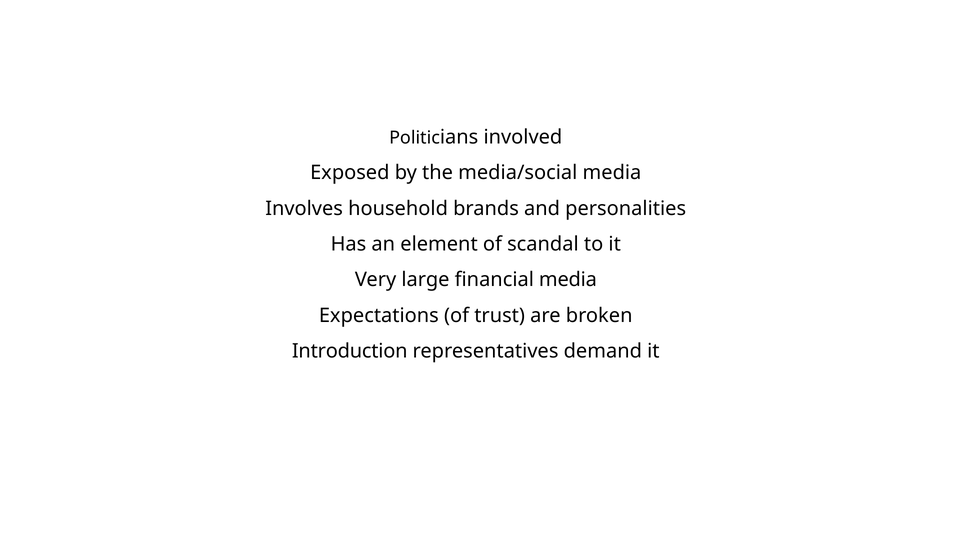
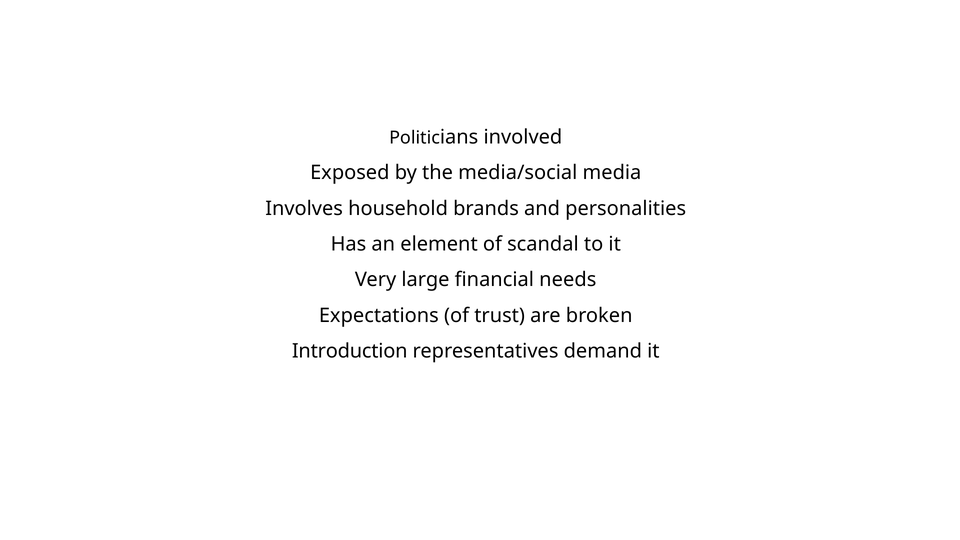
financial media: media -> needs (568, 280)
